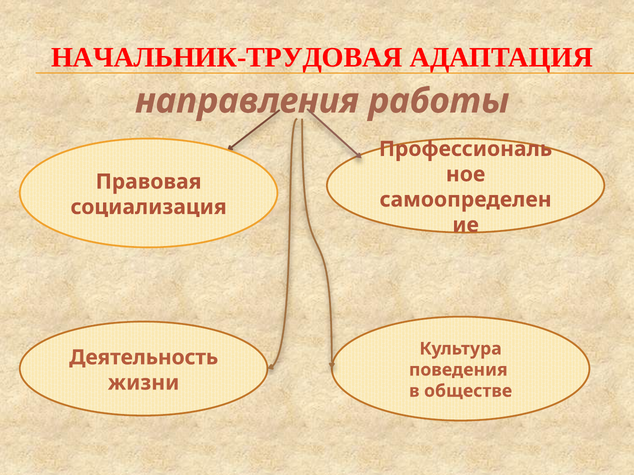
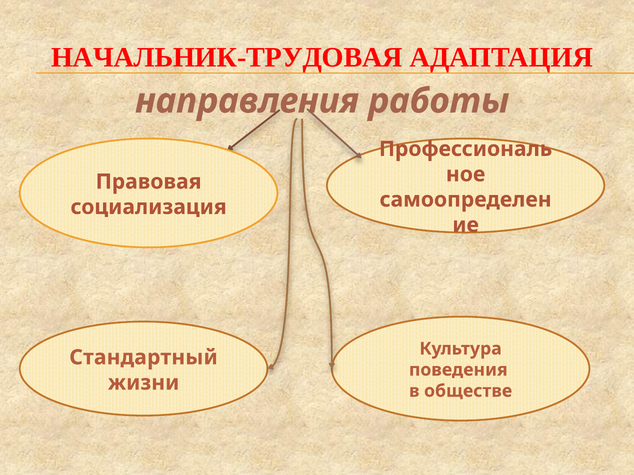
Деятельность: Деятельность -> Стандартный (144, 358)
